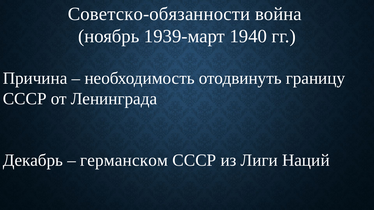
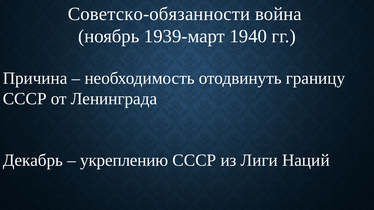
германском: германском -> укреплению (124, 161)
